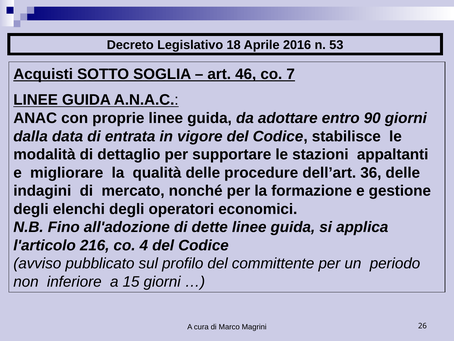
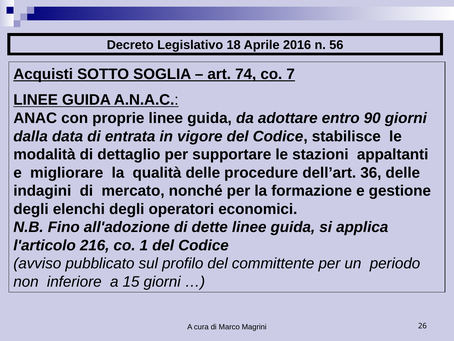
53: 53 -> 56 (336, 45)
46: 46 -> 74 (246, 74)
4: 4 -> 1 (144, 245)
